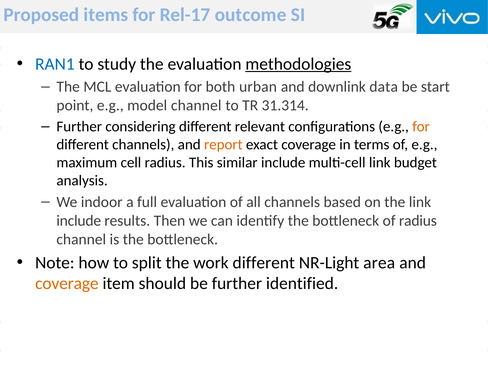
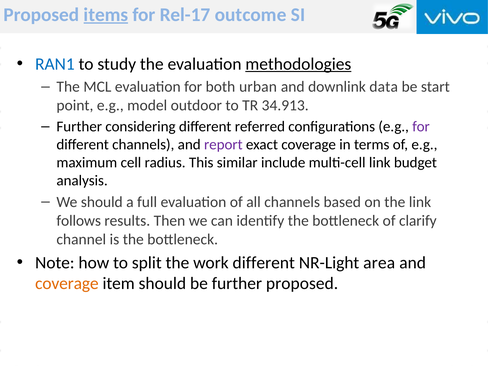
items underline: none -> present (106, 15)
model channel: channel -> outdoor (196, 105)
31.314: 31.314 -> 34.913 (285, 105)
relevant: relevant -> referred (260, 127)
for colour: orange -> purple (421, 127)
report colour: orange -> purple (223, 145)
We indoor: indoor -> should (102, 202)
include: include -> follows (79, 221)
of radius: radius -> clarify (418, 221)
further identified: identified -> proposed (302, 284)
